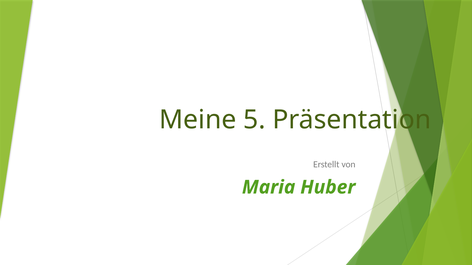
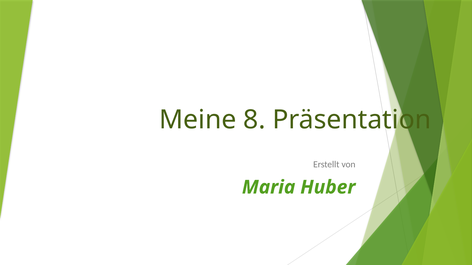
5: 5 -> 8 (254, 120)
